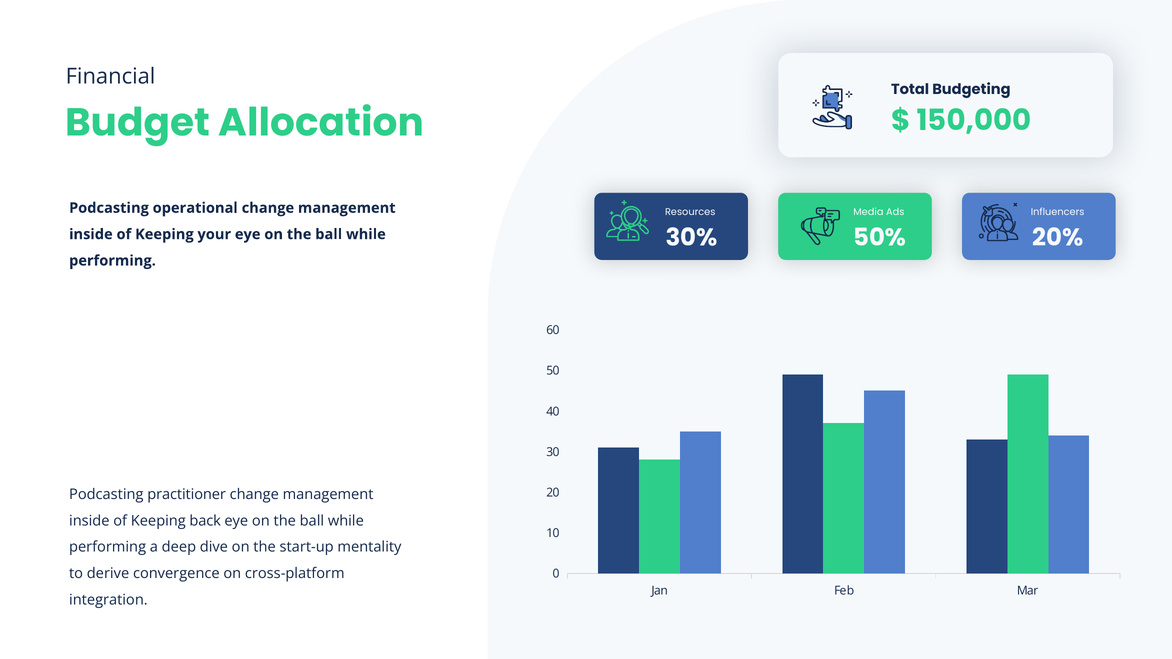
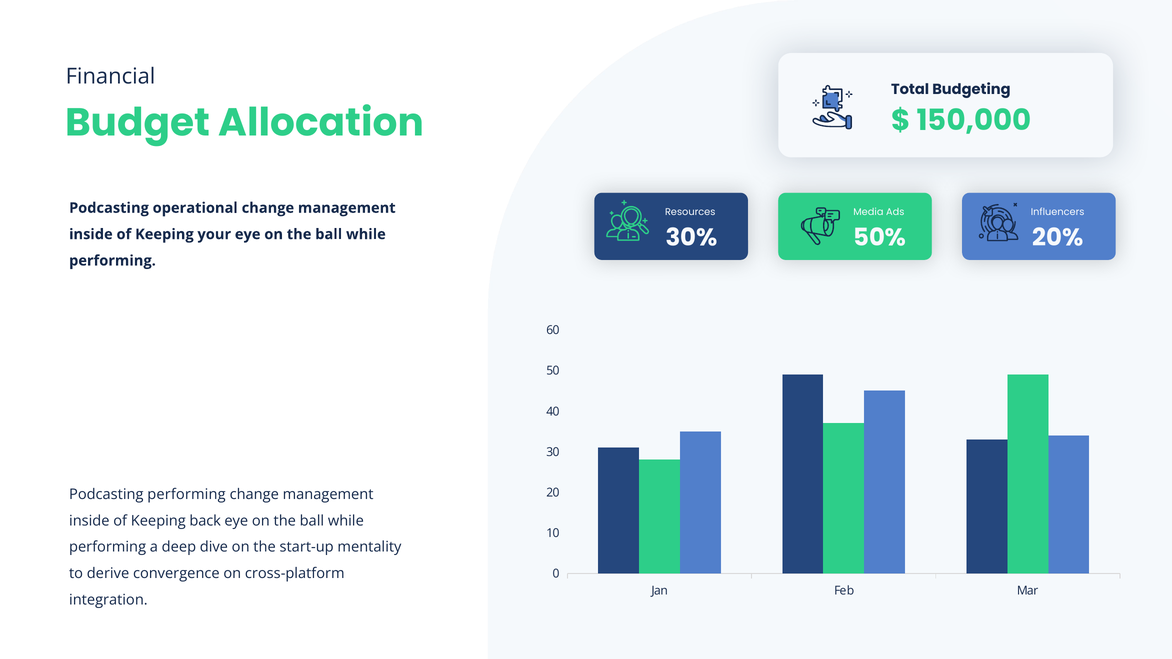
Podcasting practitioner: practitioner -> performing (186, 495)
